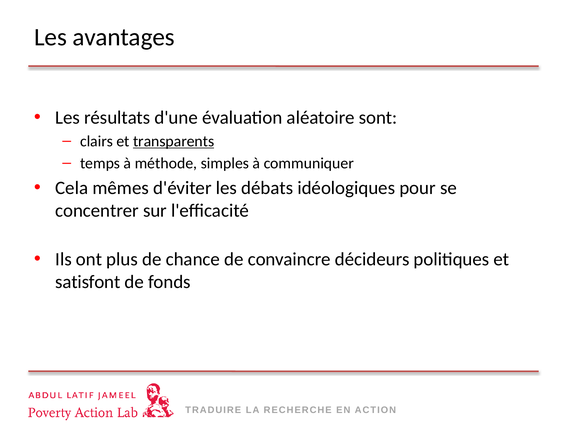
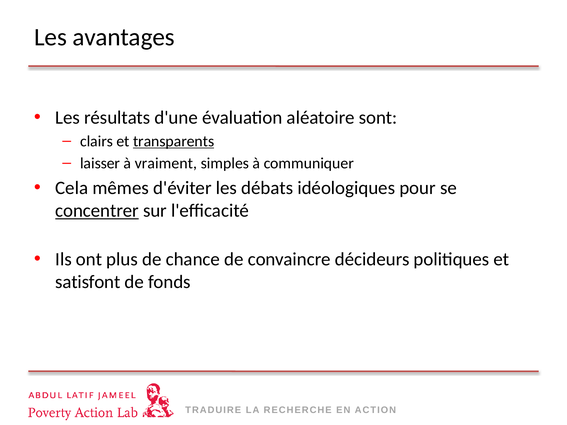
temps: temps -> laisser (100, 163)
méthode: méthode -> vraiment (166, 163)
concentrer underline: none -> present (97, 211)
